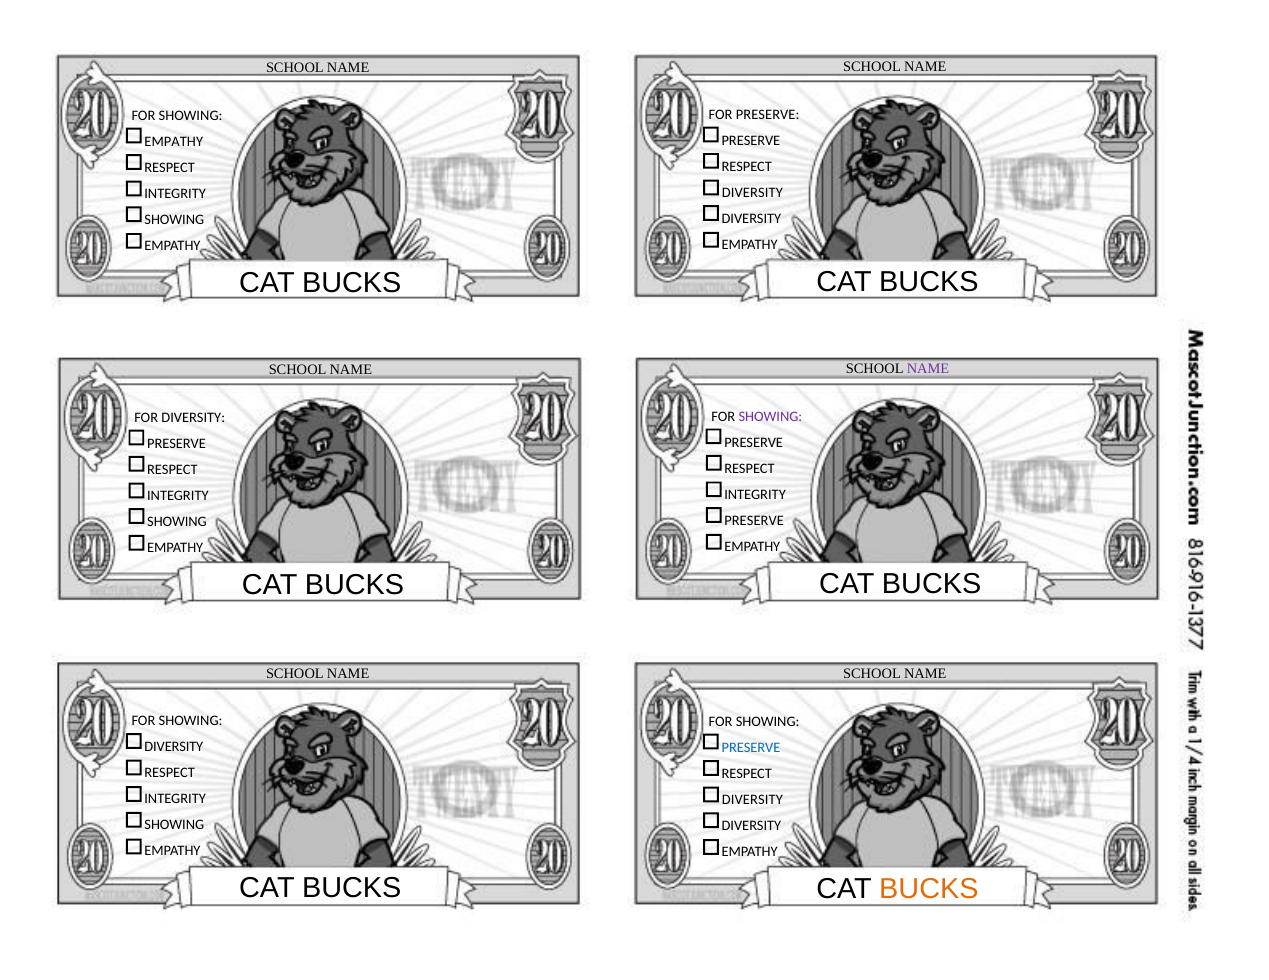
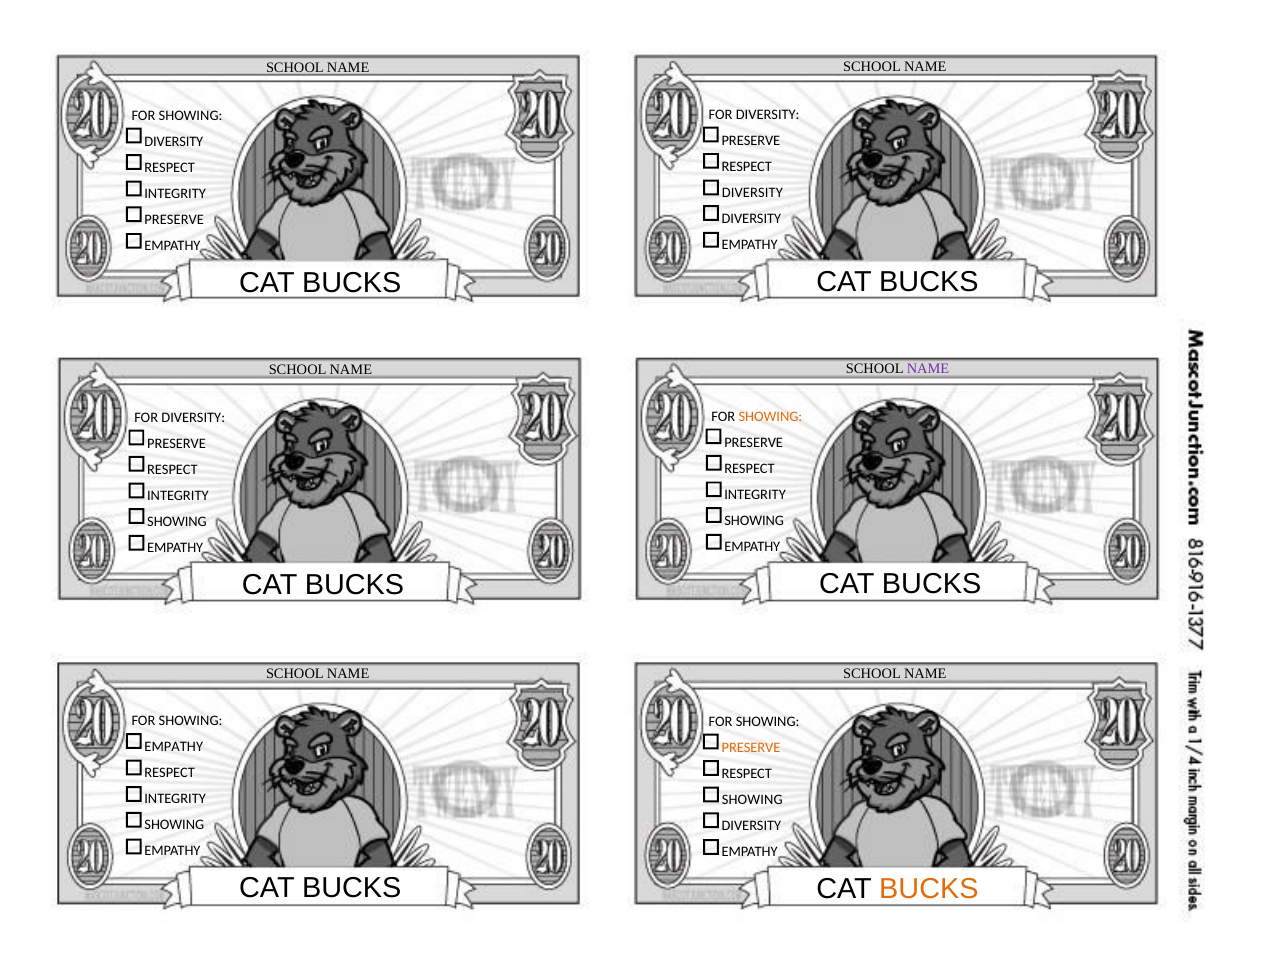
PRESERVE: PRESERVE -> DIVERSITY (768, 114)
EMPATHY: EMPATHY -> DIVERSITY (174, 142)
SHOWING: SHOWING -> PRESERVE (174, 220)
SHOWING colour: purple -> orange (770, 417)
PRESERVE: PRESERVE -> SHOWING (754, 521)
DIVERSITY: DIVERSITY -> EMPATHY (174, 747)
PRESERVE colour: blue -> orange (751, 748)
DIVERSITY: DIVERSITY -> SHOWING (752, 800)
